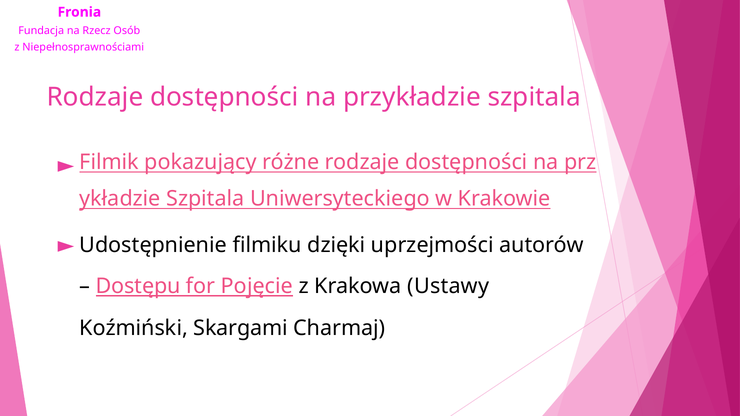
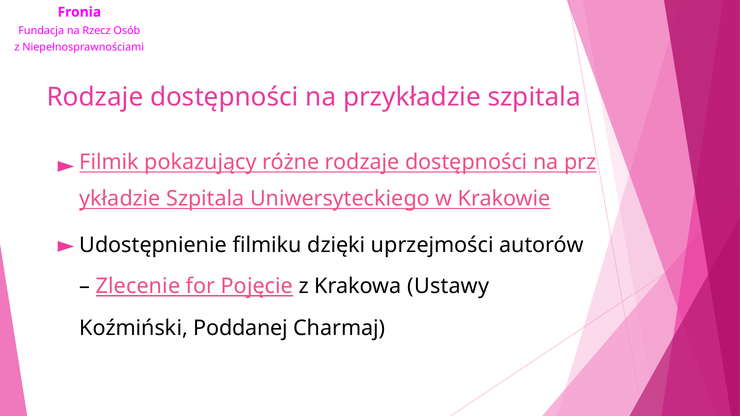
Dostępu: Dostępu -> Zlecenie (138, 286)
Skargami: Skargami -> Poddanej (241, 328)
